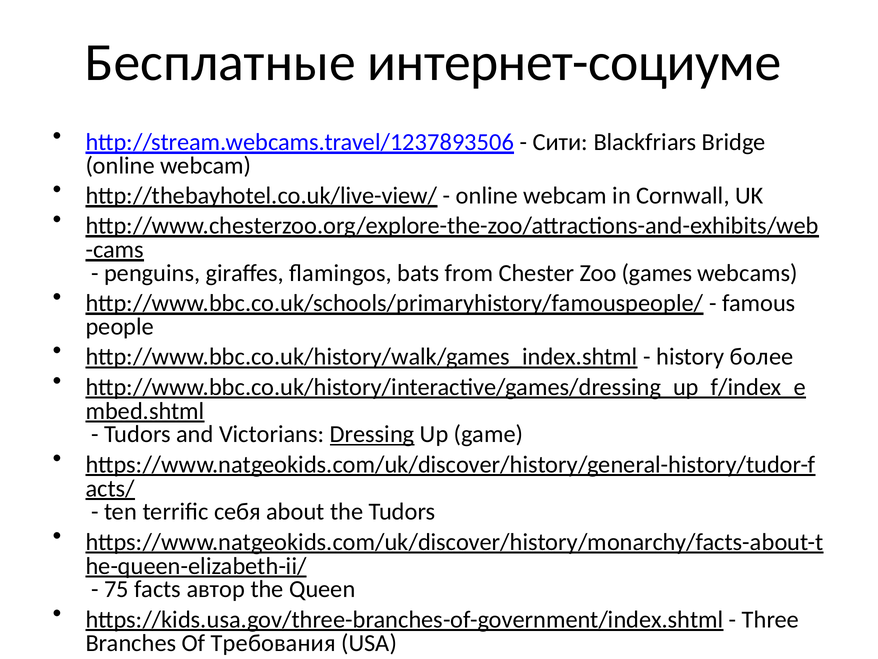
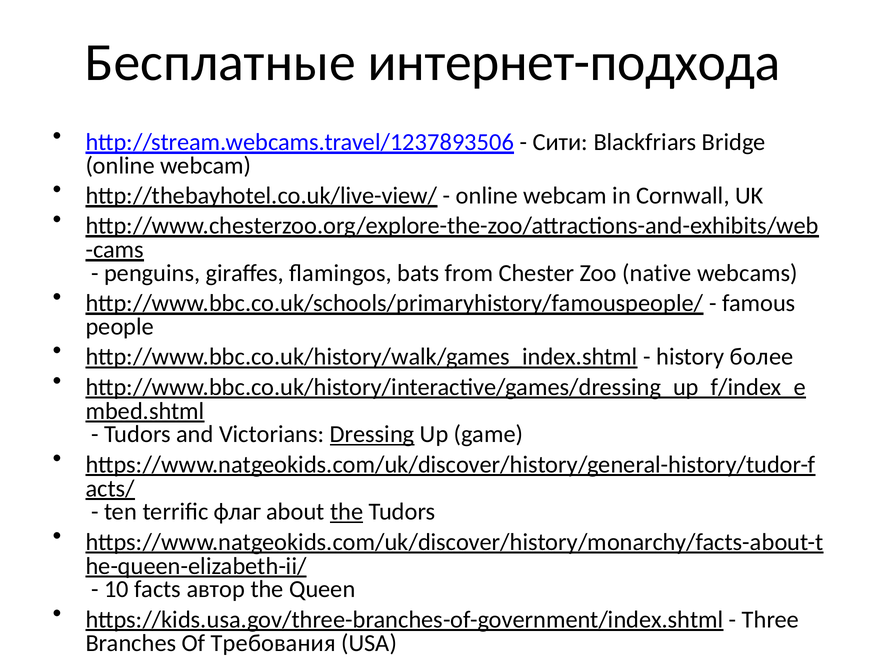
интернет-социуме: интернет-социуме -> интернет-подхода (574, 63)
Zoo games: games -> native (657, 273)
себя: себя -> флаг (237, 512)
the underline: none -> present (347, 512)
75: 75 -> 10 (116, 589)
